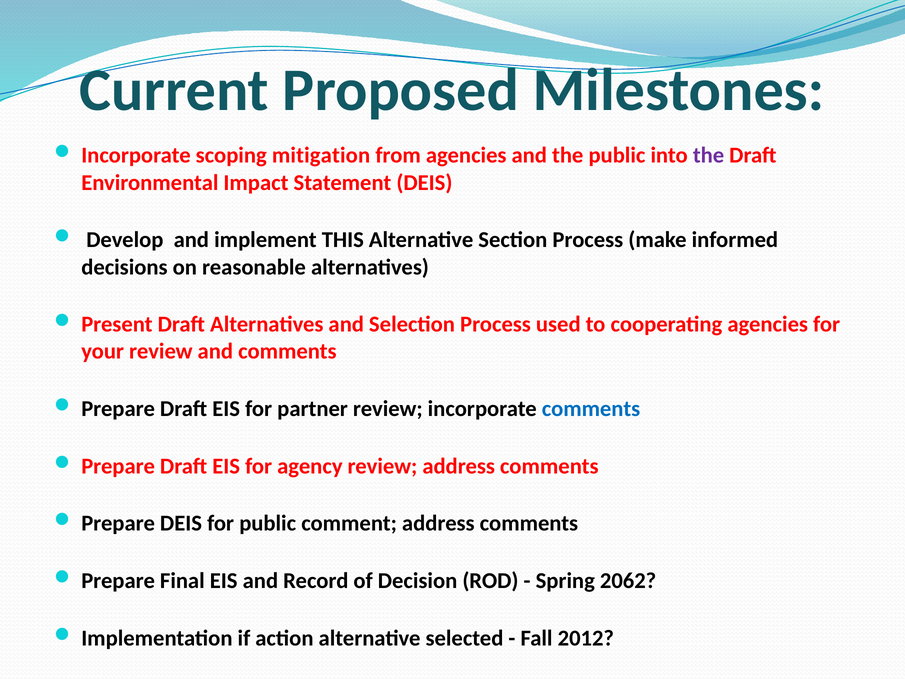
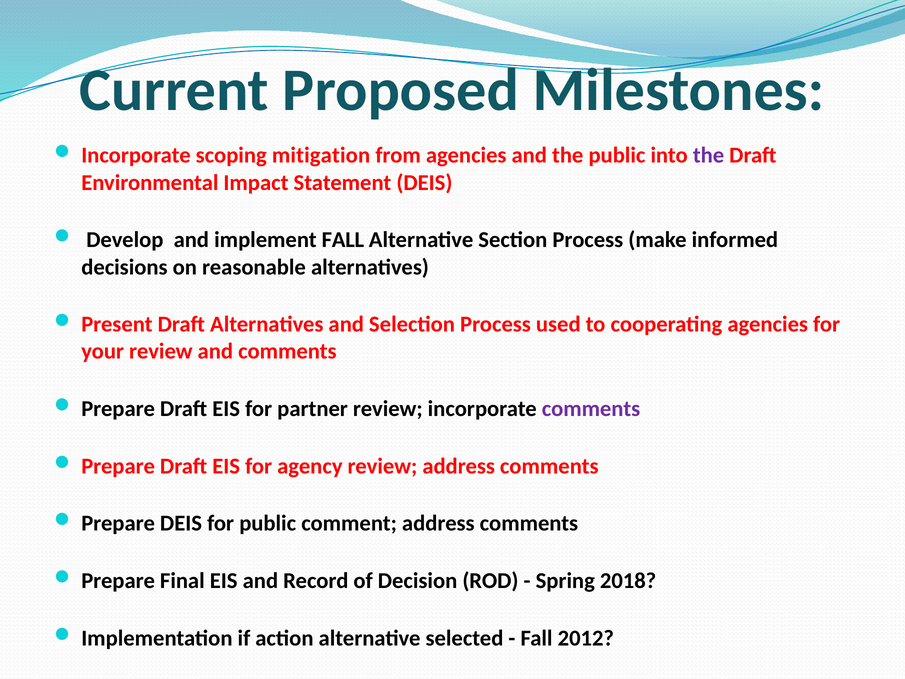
implement THIS: THIS -> FALL (343, 240)
comments colour: blue -> purple (591, 409)
2062: 2062 -> 2018 (628, 581)
